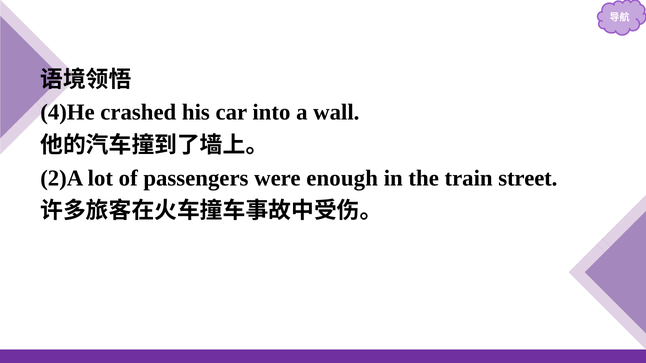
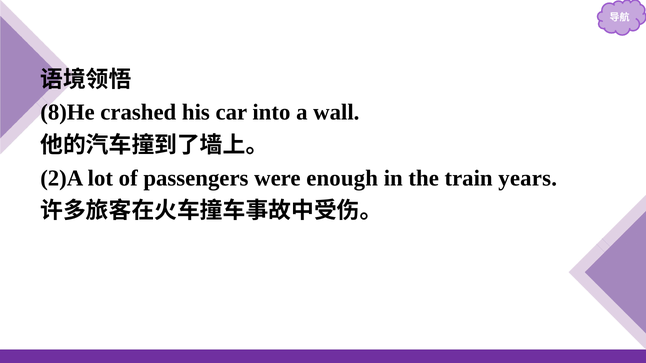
4)He: 4)He -> 8)He (67, 113)
street: street -> years (528, 178)
